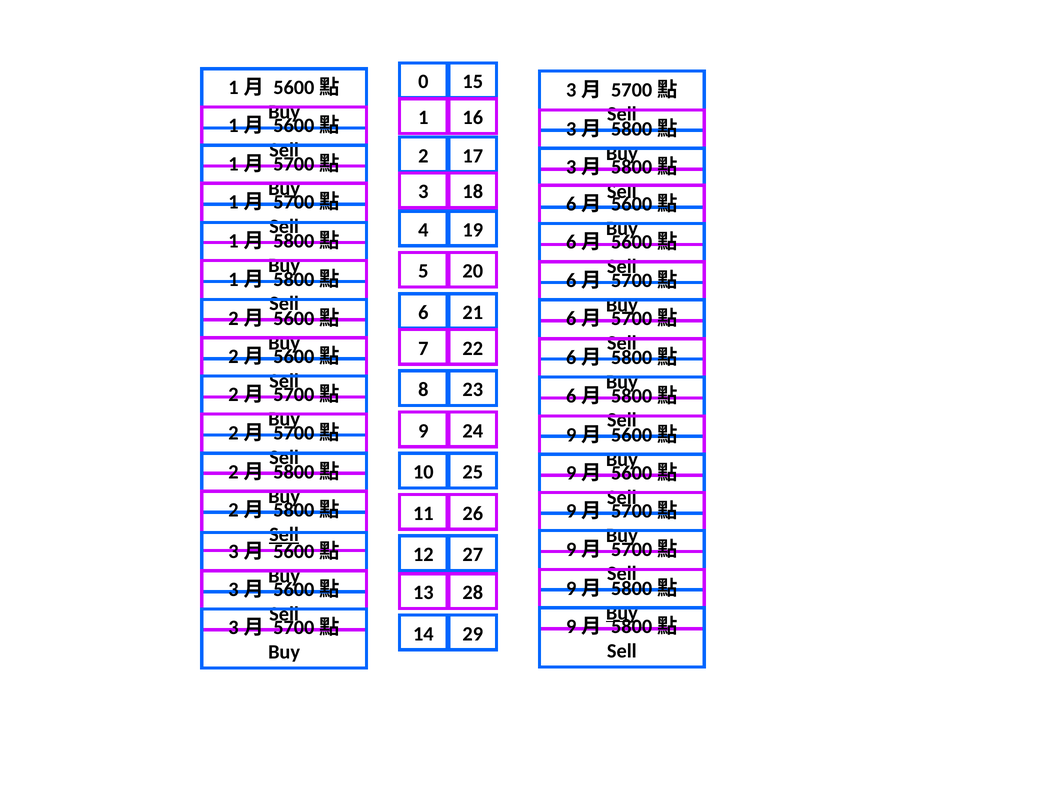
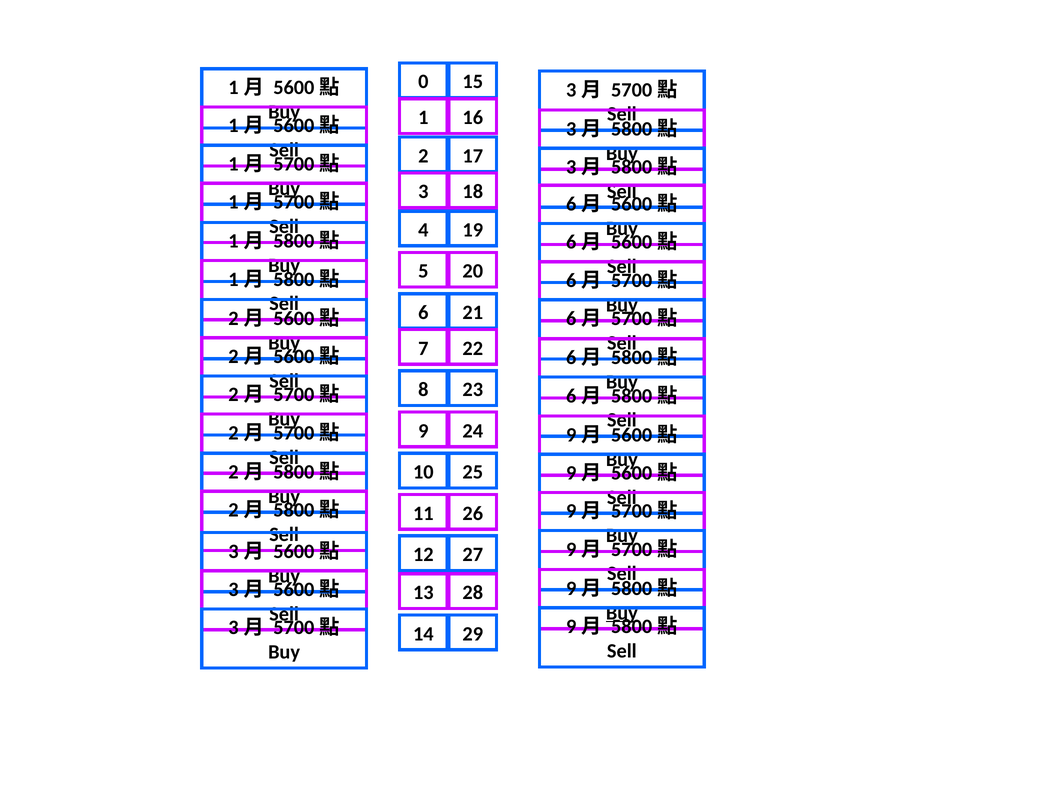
Sell underline: present -> none (284, 534)
